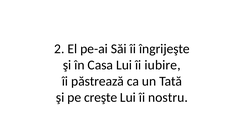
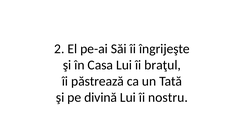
iubire: iubire -> braţul (163, 65)
creşte: creşte -> divină (101, 98)
